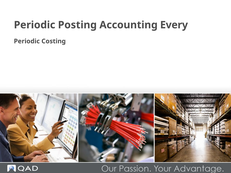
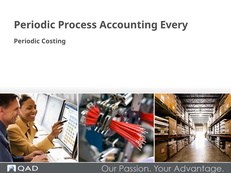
Posting: Posting -> Process (77, 25)
